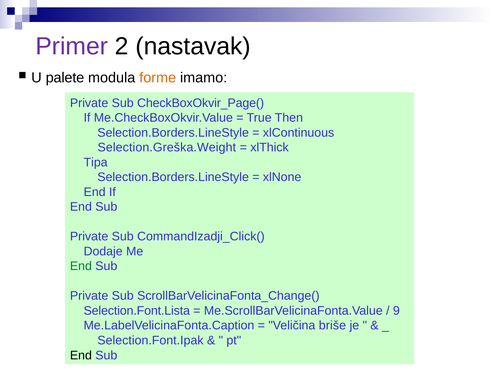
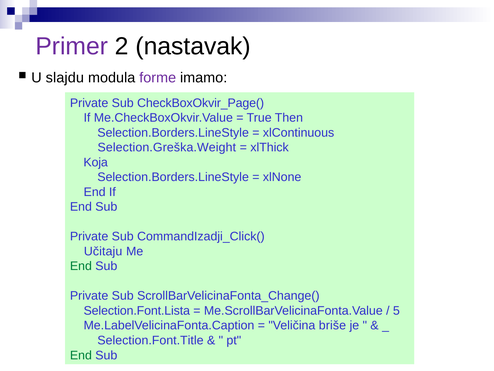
palete: palete -> slajdu (65, 77)
forme colour: orange -> purple (158, 77)
Tipa: Tipa -> Koja (96, 162)
Dodaje: Dodaje -> Učitaju (103, 251)
9: 9 -> 5 (396, 310)
Selection.Font.Ipak: Selection.Font.Ipak -> Selection.Font.Title (150, 340)
End colour: black -> green (81, 355)
